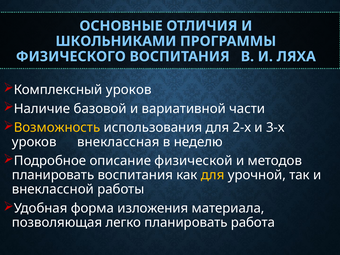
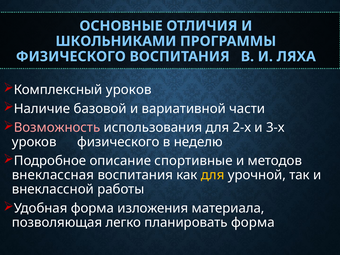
Возможность colour: yellow -> pink (57, 128)
уроков внеклассная: внеклассная -> физического (118, 142)
физической: физической -> спортивные (194, 161)
планировать: планировать -> внеклассная (53, 175)
планировать работа: работа -> форма (253, 223)
